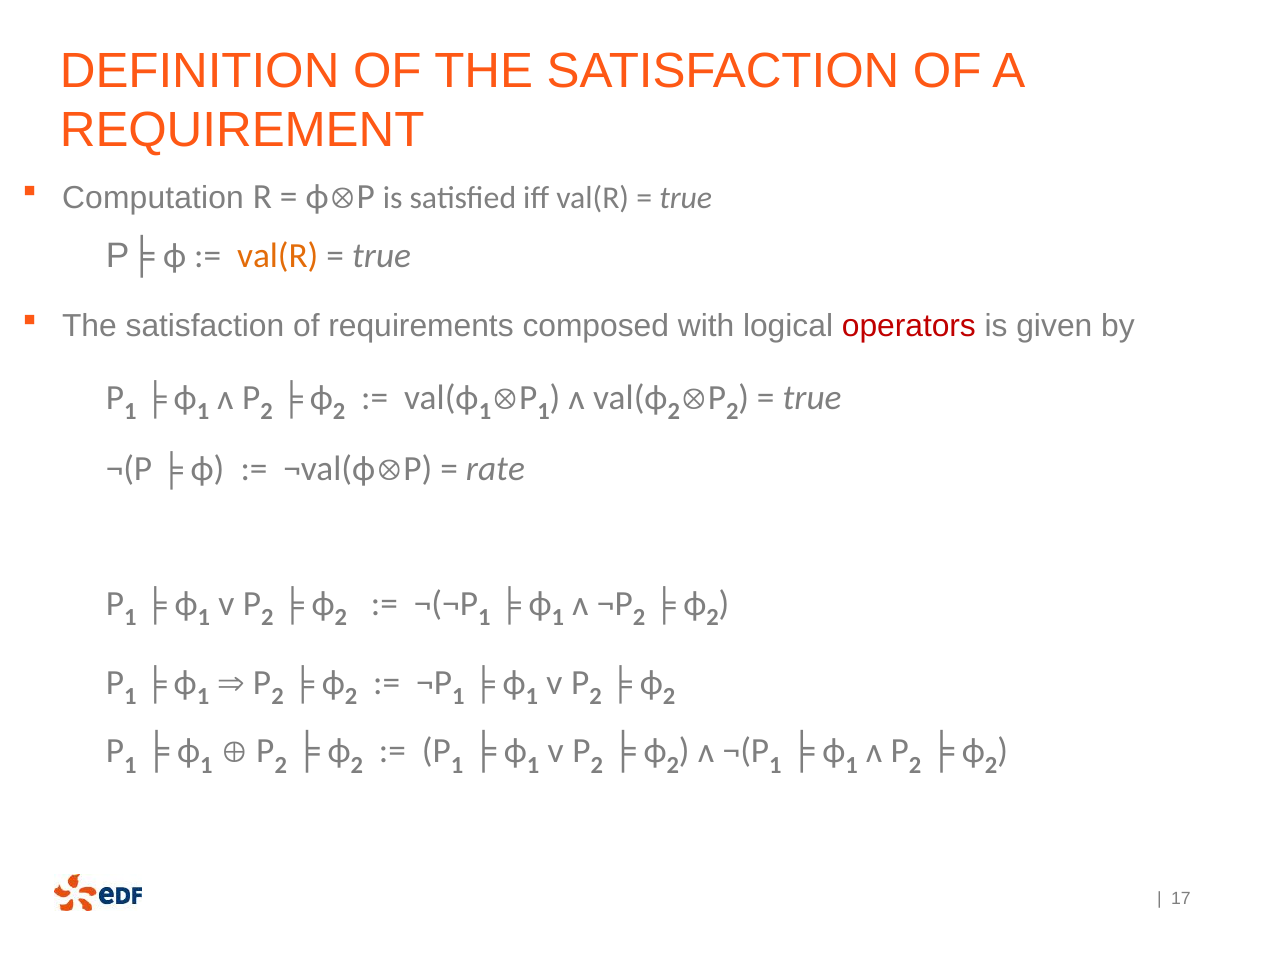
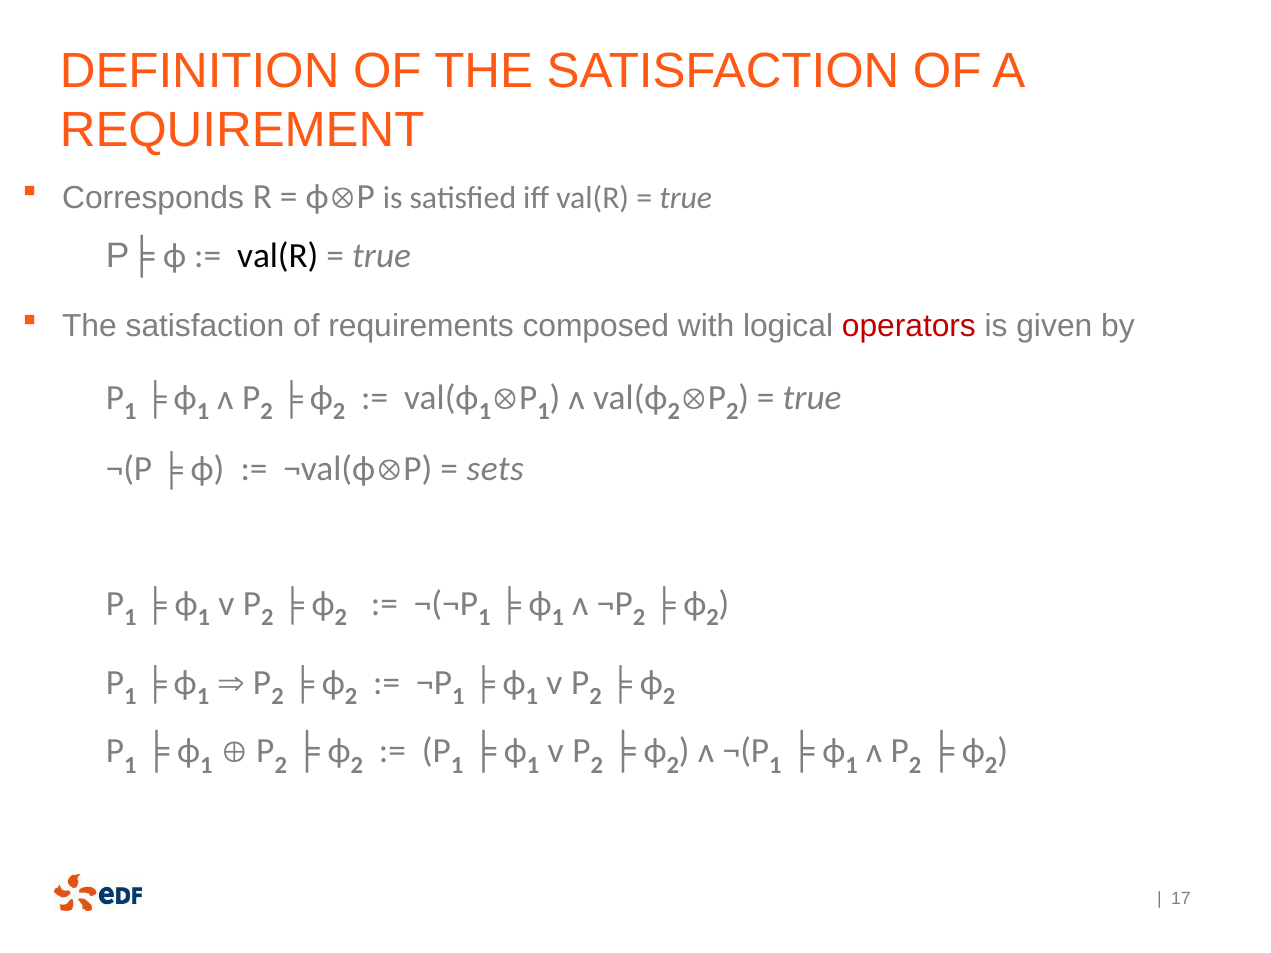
Computation: Computation -> Corresponds (153, 198)
val(R colour: orange -> black (278, 256)
rate: rate -> sets (495, 469)
